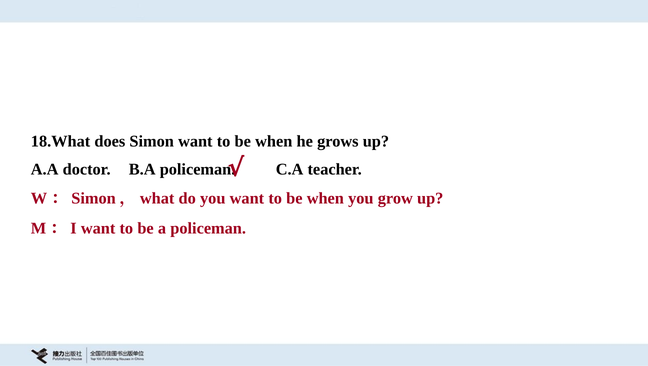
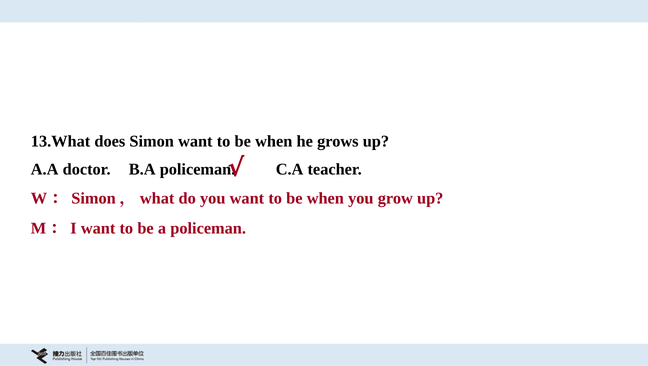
18.What: 18.What -> 13.What (61, 141)
